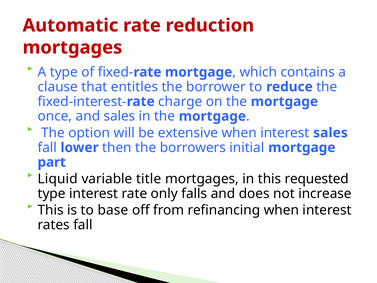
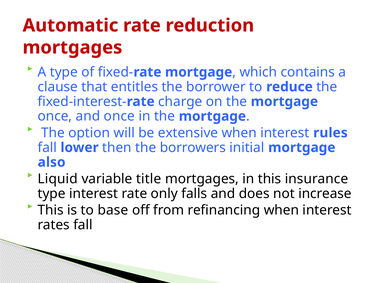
and sales: sales -> once (119, 116)
interest sales: sales -> rules (330, 133)
part: part -> also (52, 162)
requested: requested -> insurance (317, 179)
